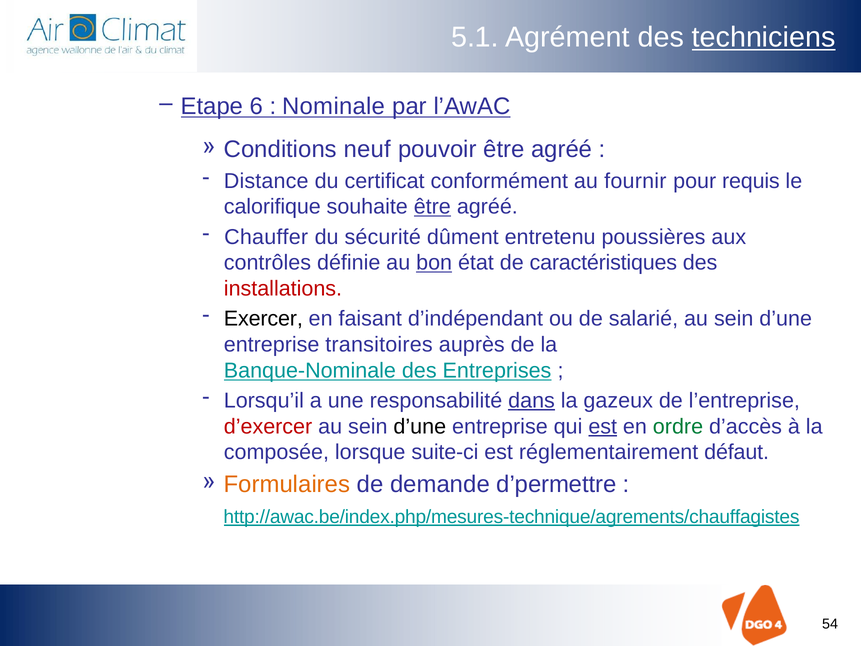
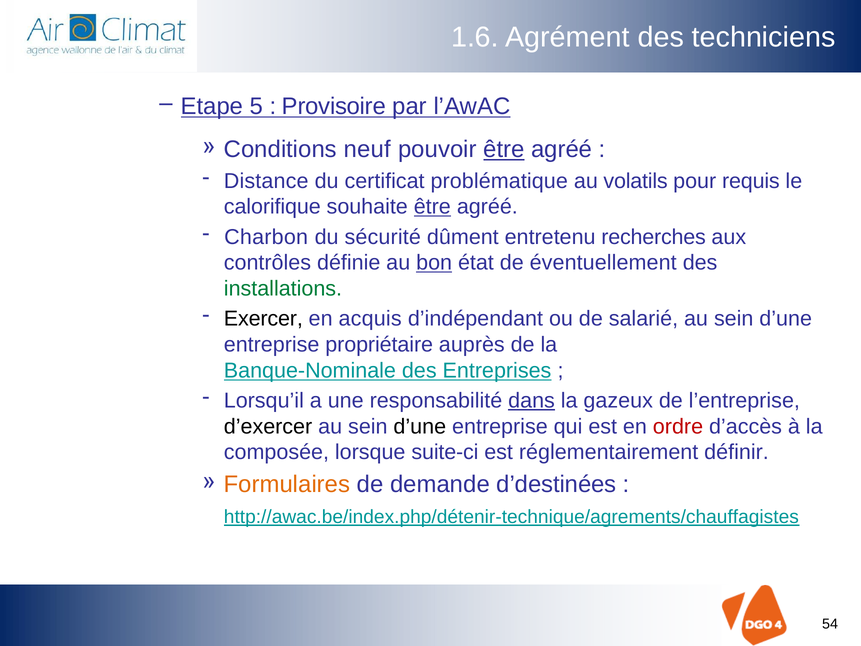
5.1: 5.1 -> 1.6 (475, 37)
techniciens underline: present -> none (764, 37)
6: 6 -> 5 (257, 106)
Nominale: Nominale -> Provisoire (334, 106)
être underline: none -> present (504, 149)
conformément: conformément -> problématique (499, 181)
fournir: fournir -> volatils (636, 181)
Chauffer: Chauffer -> Charbon (266, 237)
poussières: poussières -> recherches (654, 237)
caractéristiques: caractéristiques -> éventuellement (603, 263)
installations colour: red -> green (283, 289)
faisant: faisant -> acquis (370, 319)
transitoires: transitoires -> propriétaire (379, 344)
d’exercer colour: red -> black (268, 426)
est underline: present -> none (603, 426)
ordre colour: green -> red (678, 426)
défaut: défaut -> définir (737, 452)
d’permettre: d’permettre -> d’destinées (556, 484)
http://awac.be/index.php/mesures-technique/agrements/chauffagistes: http://awac.be/index.php/mesures-technique/agrements/chauffagistes -> http://awac.be/index.php/détenir-technique/agrements/chauffagistes (511, 517)
